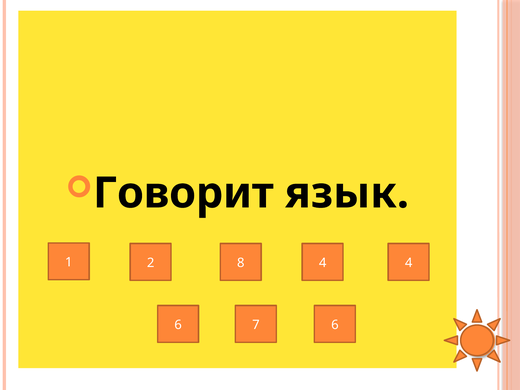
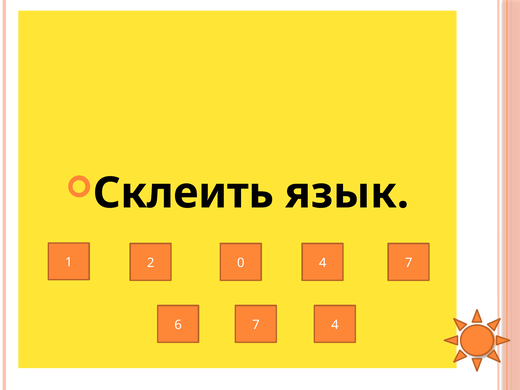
Говорит: Говорит -> Склеить (183, 193)
8: 8 -> 0 (241, 263)
4 4: 4 -> 7 (409, 263)
7 6: 6 -> 4 (335, 325)
